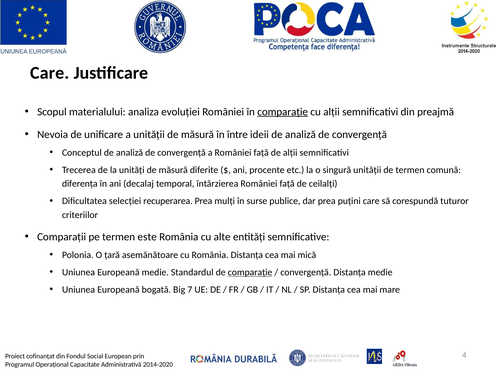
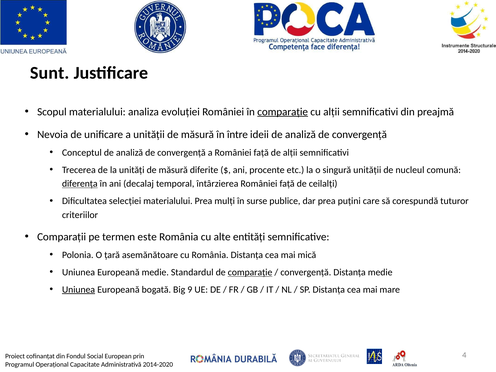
Care: Care -> Sunt (50, 73)
de termen: termen -> nucleul (410, 170)
diferența underline: none -> present (80, 184)
selecției recuperarea: recuperarea -> materialului (168, 201)
Uniunea underline: none -> present (79, 290)
7: 7 -> 9 (190, 290)
